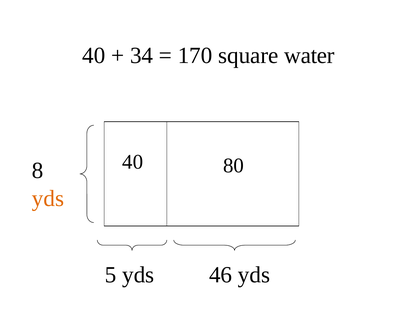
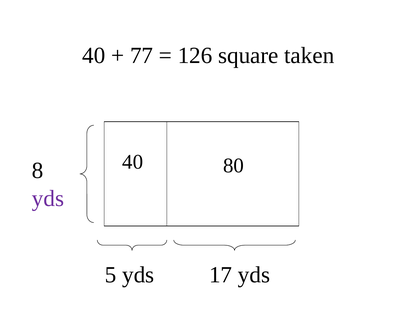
34: 34 -> 77 (142, 55)
170: 170 -> 126 (195, 55)
water: water -> taken (309, 55)
yds colour: orange -> purple (48, 198)
46: 46 -> 17 (221, 275)
